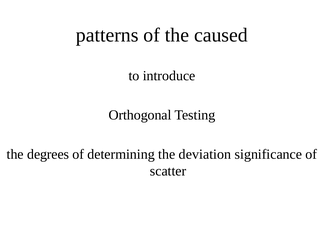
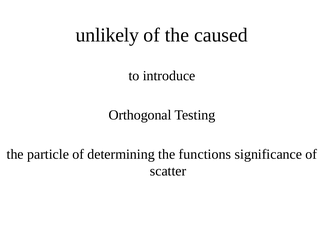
patterns: patterns -> unlikely (107, 35)
degrees: degrees -> particle (48, 154)
deviation: deviation -> functions (205, 154)
